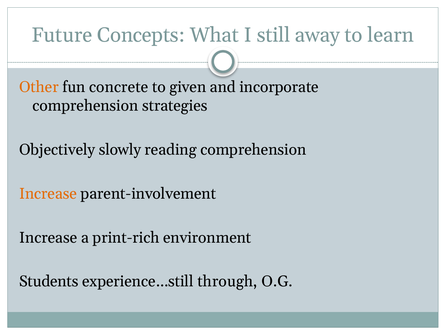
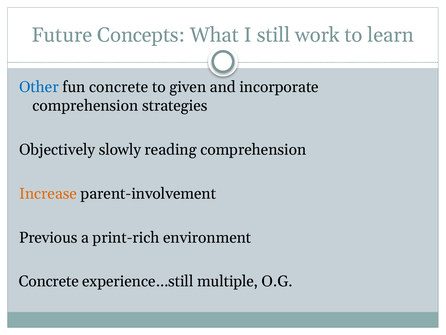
away: away -> work (317, 35)
Other colour: orange -> blue (39, 87)
Increase: Increase -> Previous (48, 237)
Students: Students -> Concrete (49, 281)
through: through -> multiple (228, 281)
